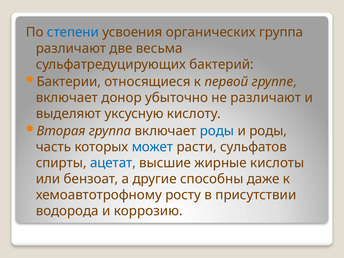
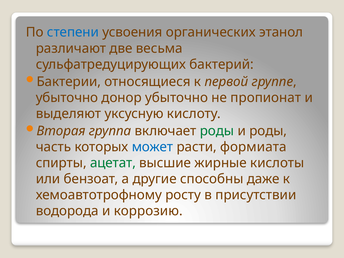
органических группа: группа -> этанол (281, 32)
включает: включает -> убыточно (67, 98)
не различают: различают -> пропионат (266, 98)
роды colour: blue -> green (217, 131)
сульфатов: сульфатов -> формиата (253, 147)
ацетат colour: blue -> green (113, 163)
